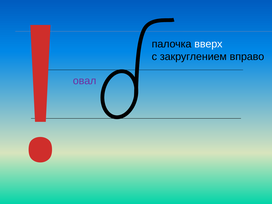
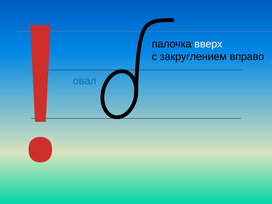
овал colour: purple -> blue (85, 81)
